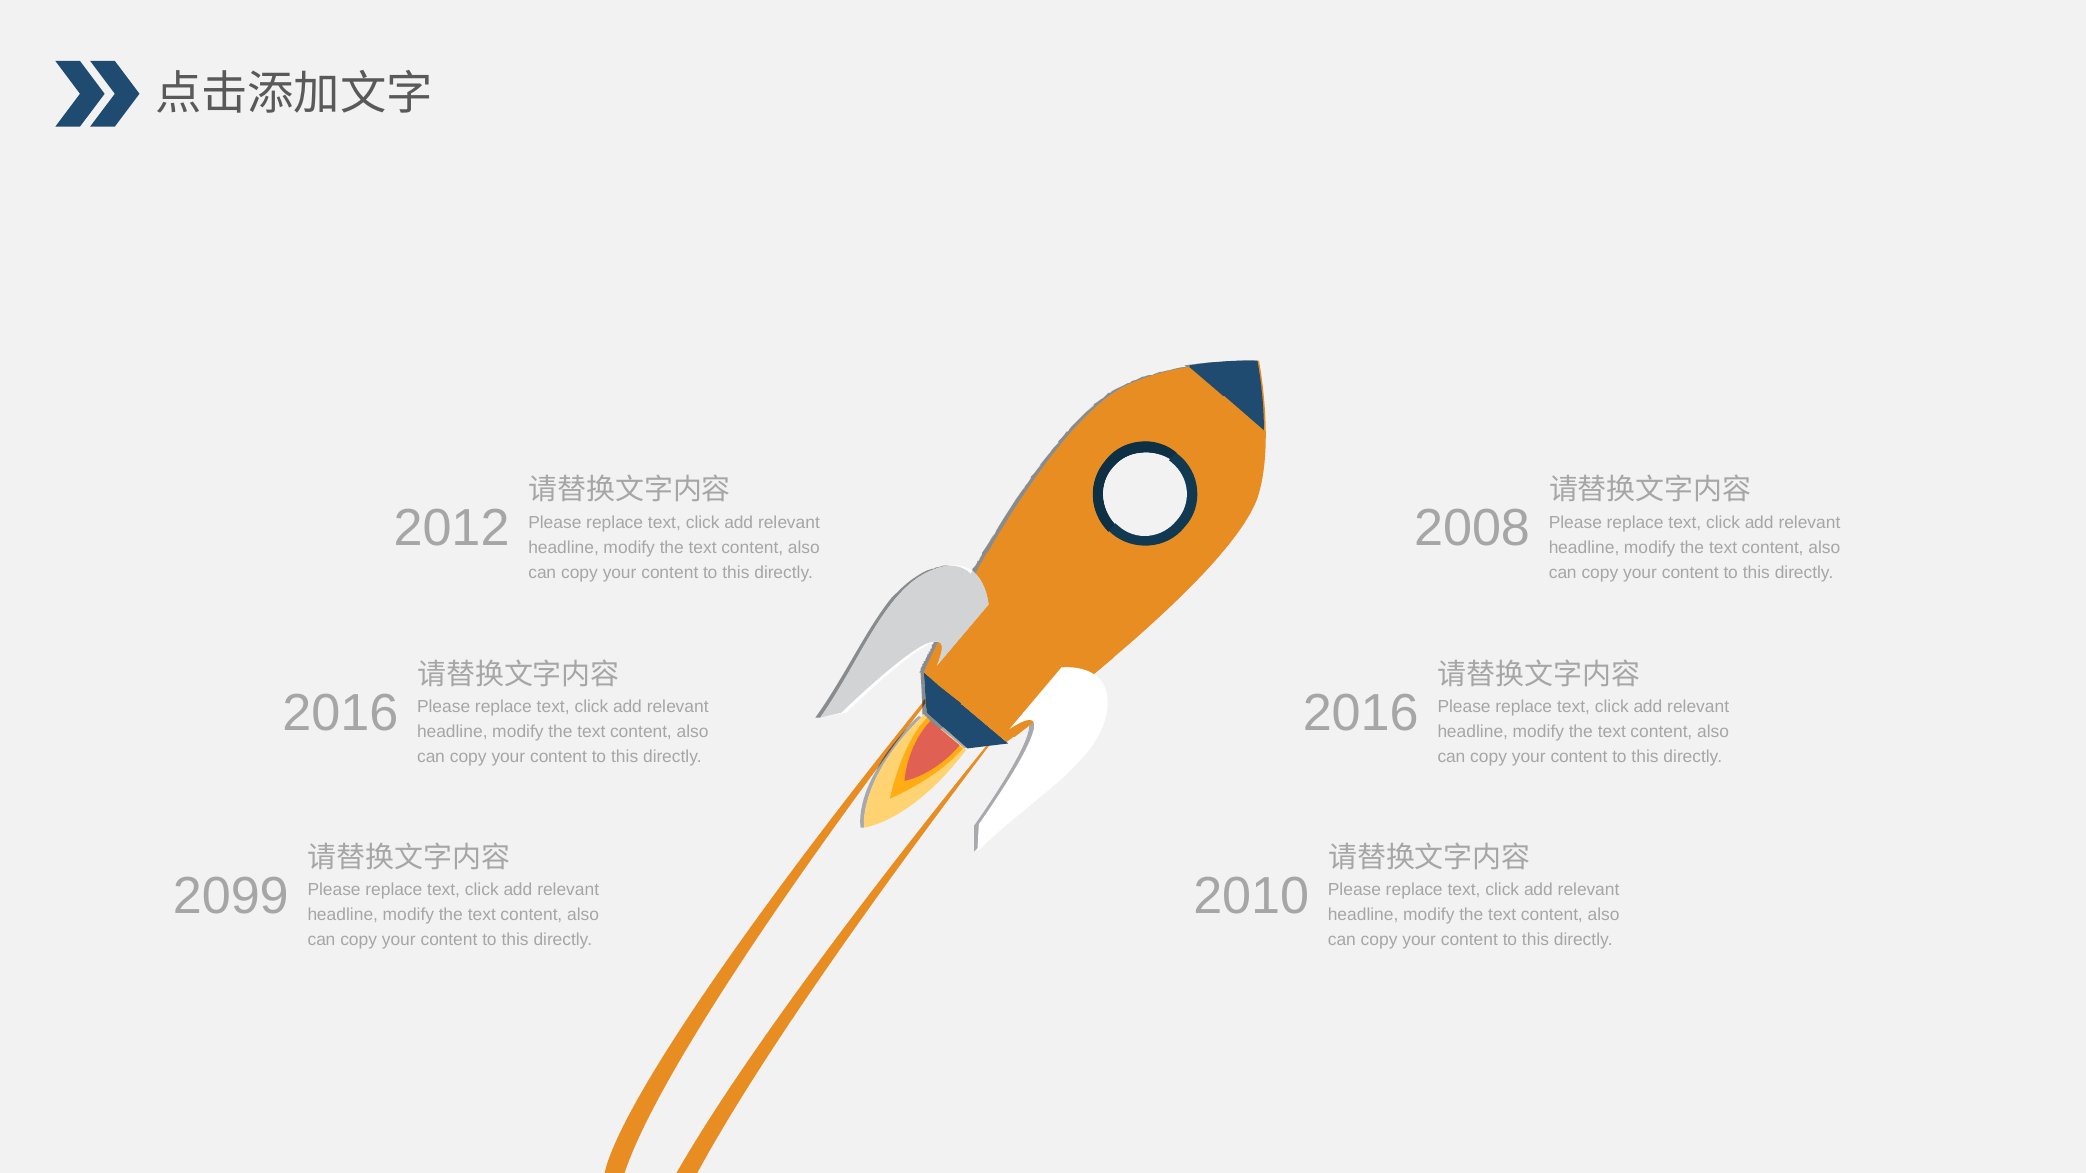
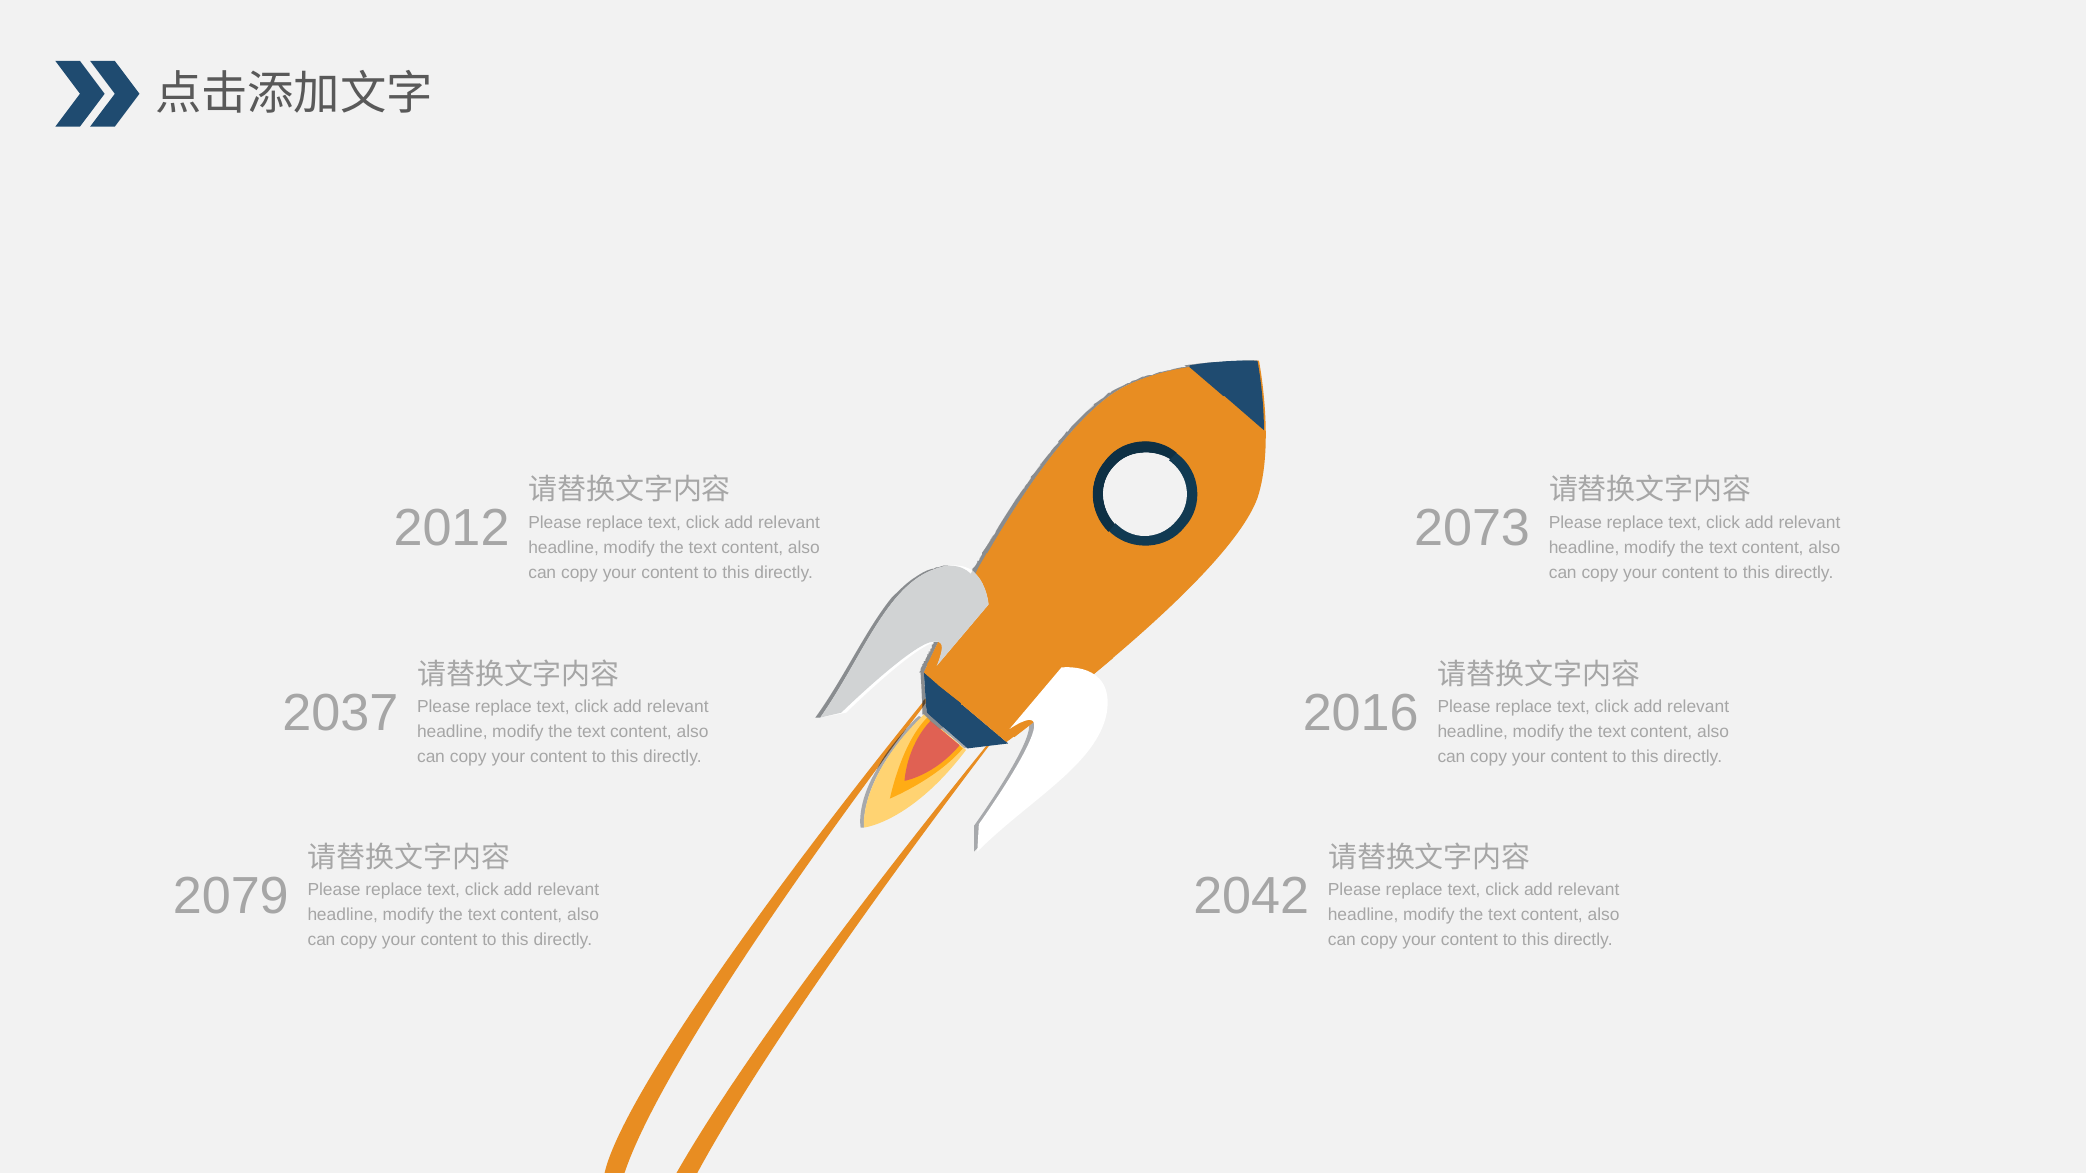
2008: 2008 -> 2073 (1472, 529)
2016: 2016 -> 2037 (340, 714)
2099: 2099 -> 2079 (231, 896)
2010: 2010 -> 2042 (1251, 896)
